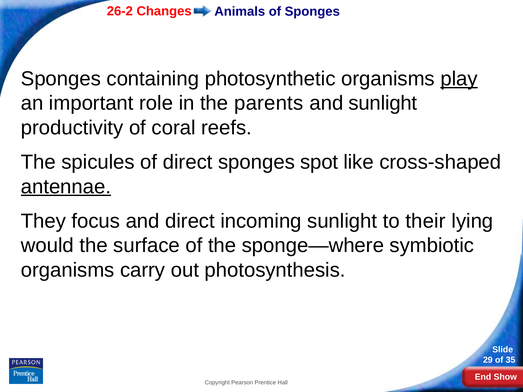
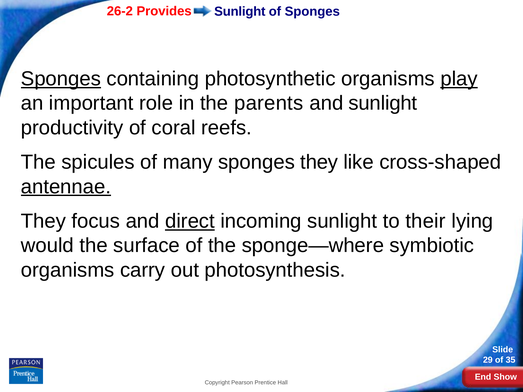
Changes: Changes -> Provides (164, 11)
Animals: Animals -> Sunlight (240, 11)
Sponges underline: none -> present (61, 79)
of direct: direct -> many (188, 162)
sponges spot: spot -> they (319, 162)
direct underline: none -> present (190, 221)
